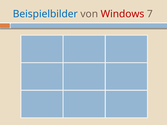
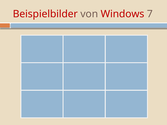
Beispielbilder colour: blue -> red (45, 14)
